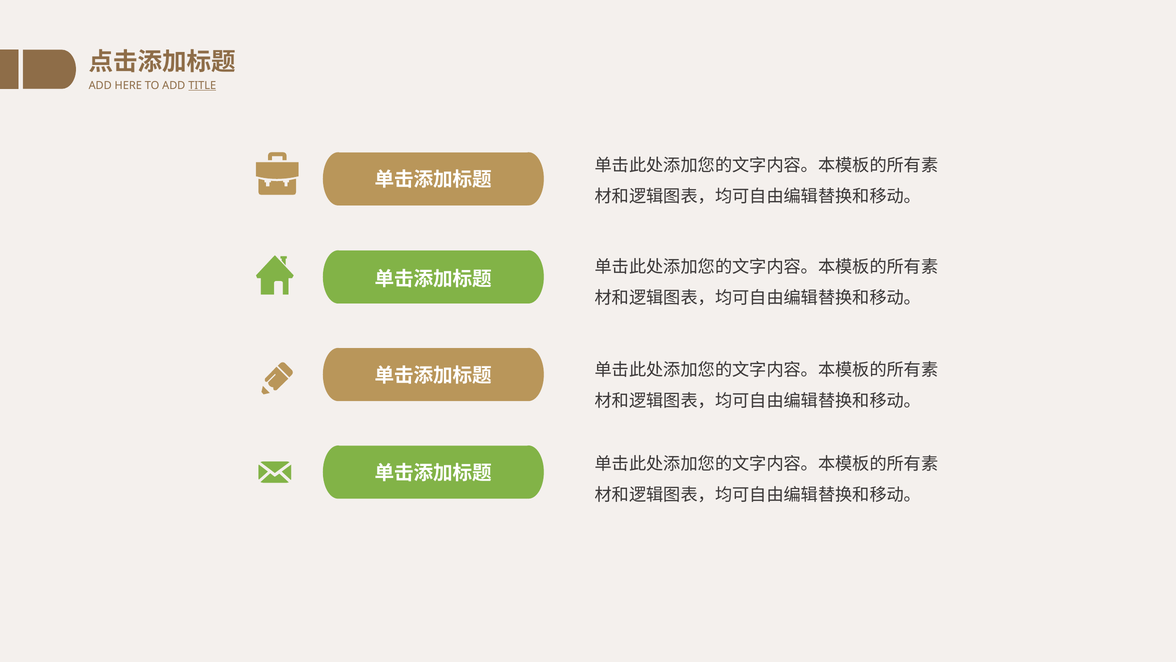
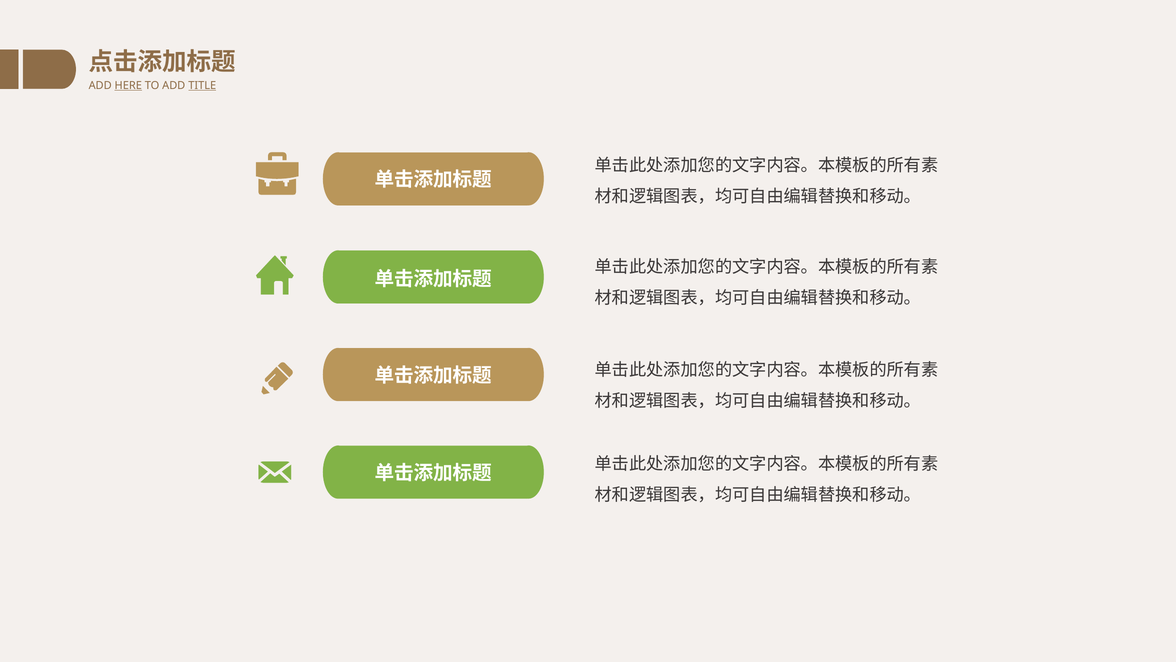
HERE underline: none -> present (128, 85)
